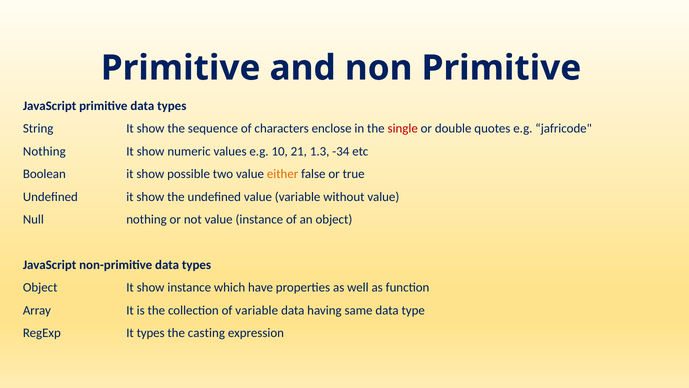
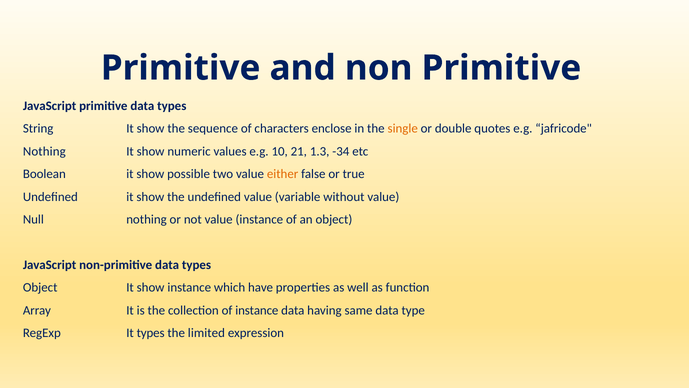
single colour: red -> orange (403, 129)
of variable: variable -> instance (257, 310)
casting: casting -> limited (206, 333)
